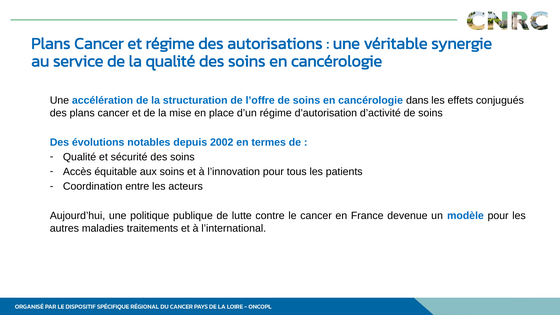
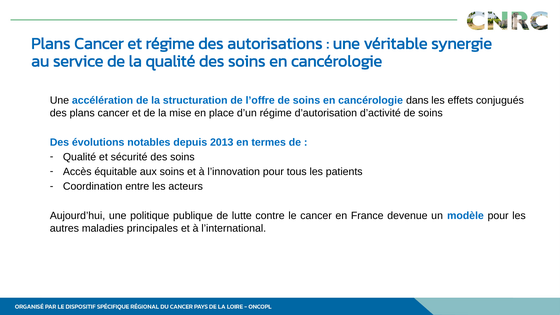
2002: 2002 -> 2013 (222, 142)
traitements: traitements -> principales (152, 228)
